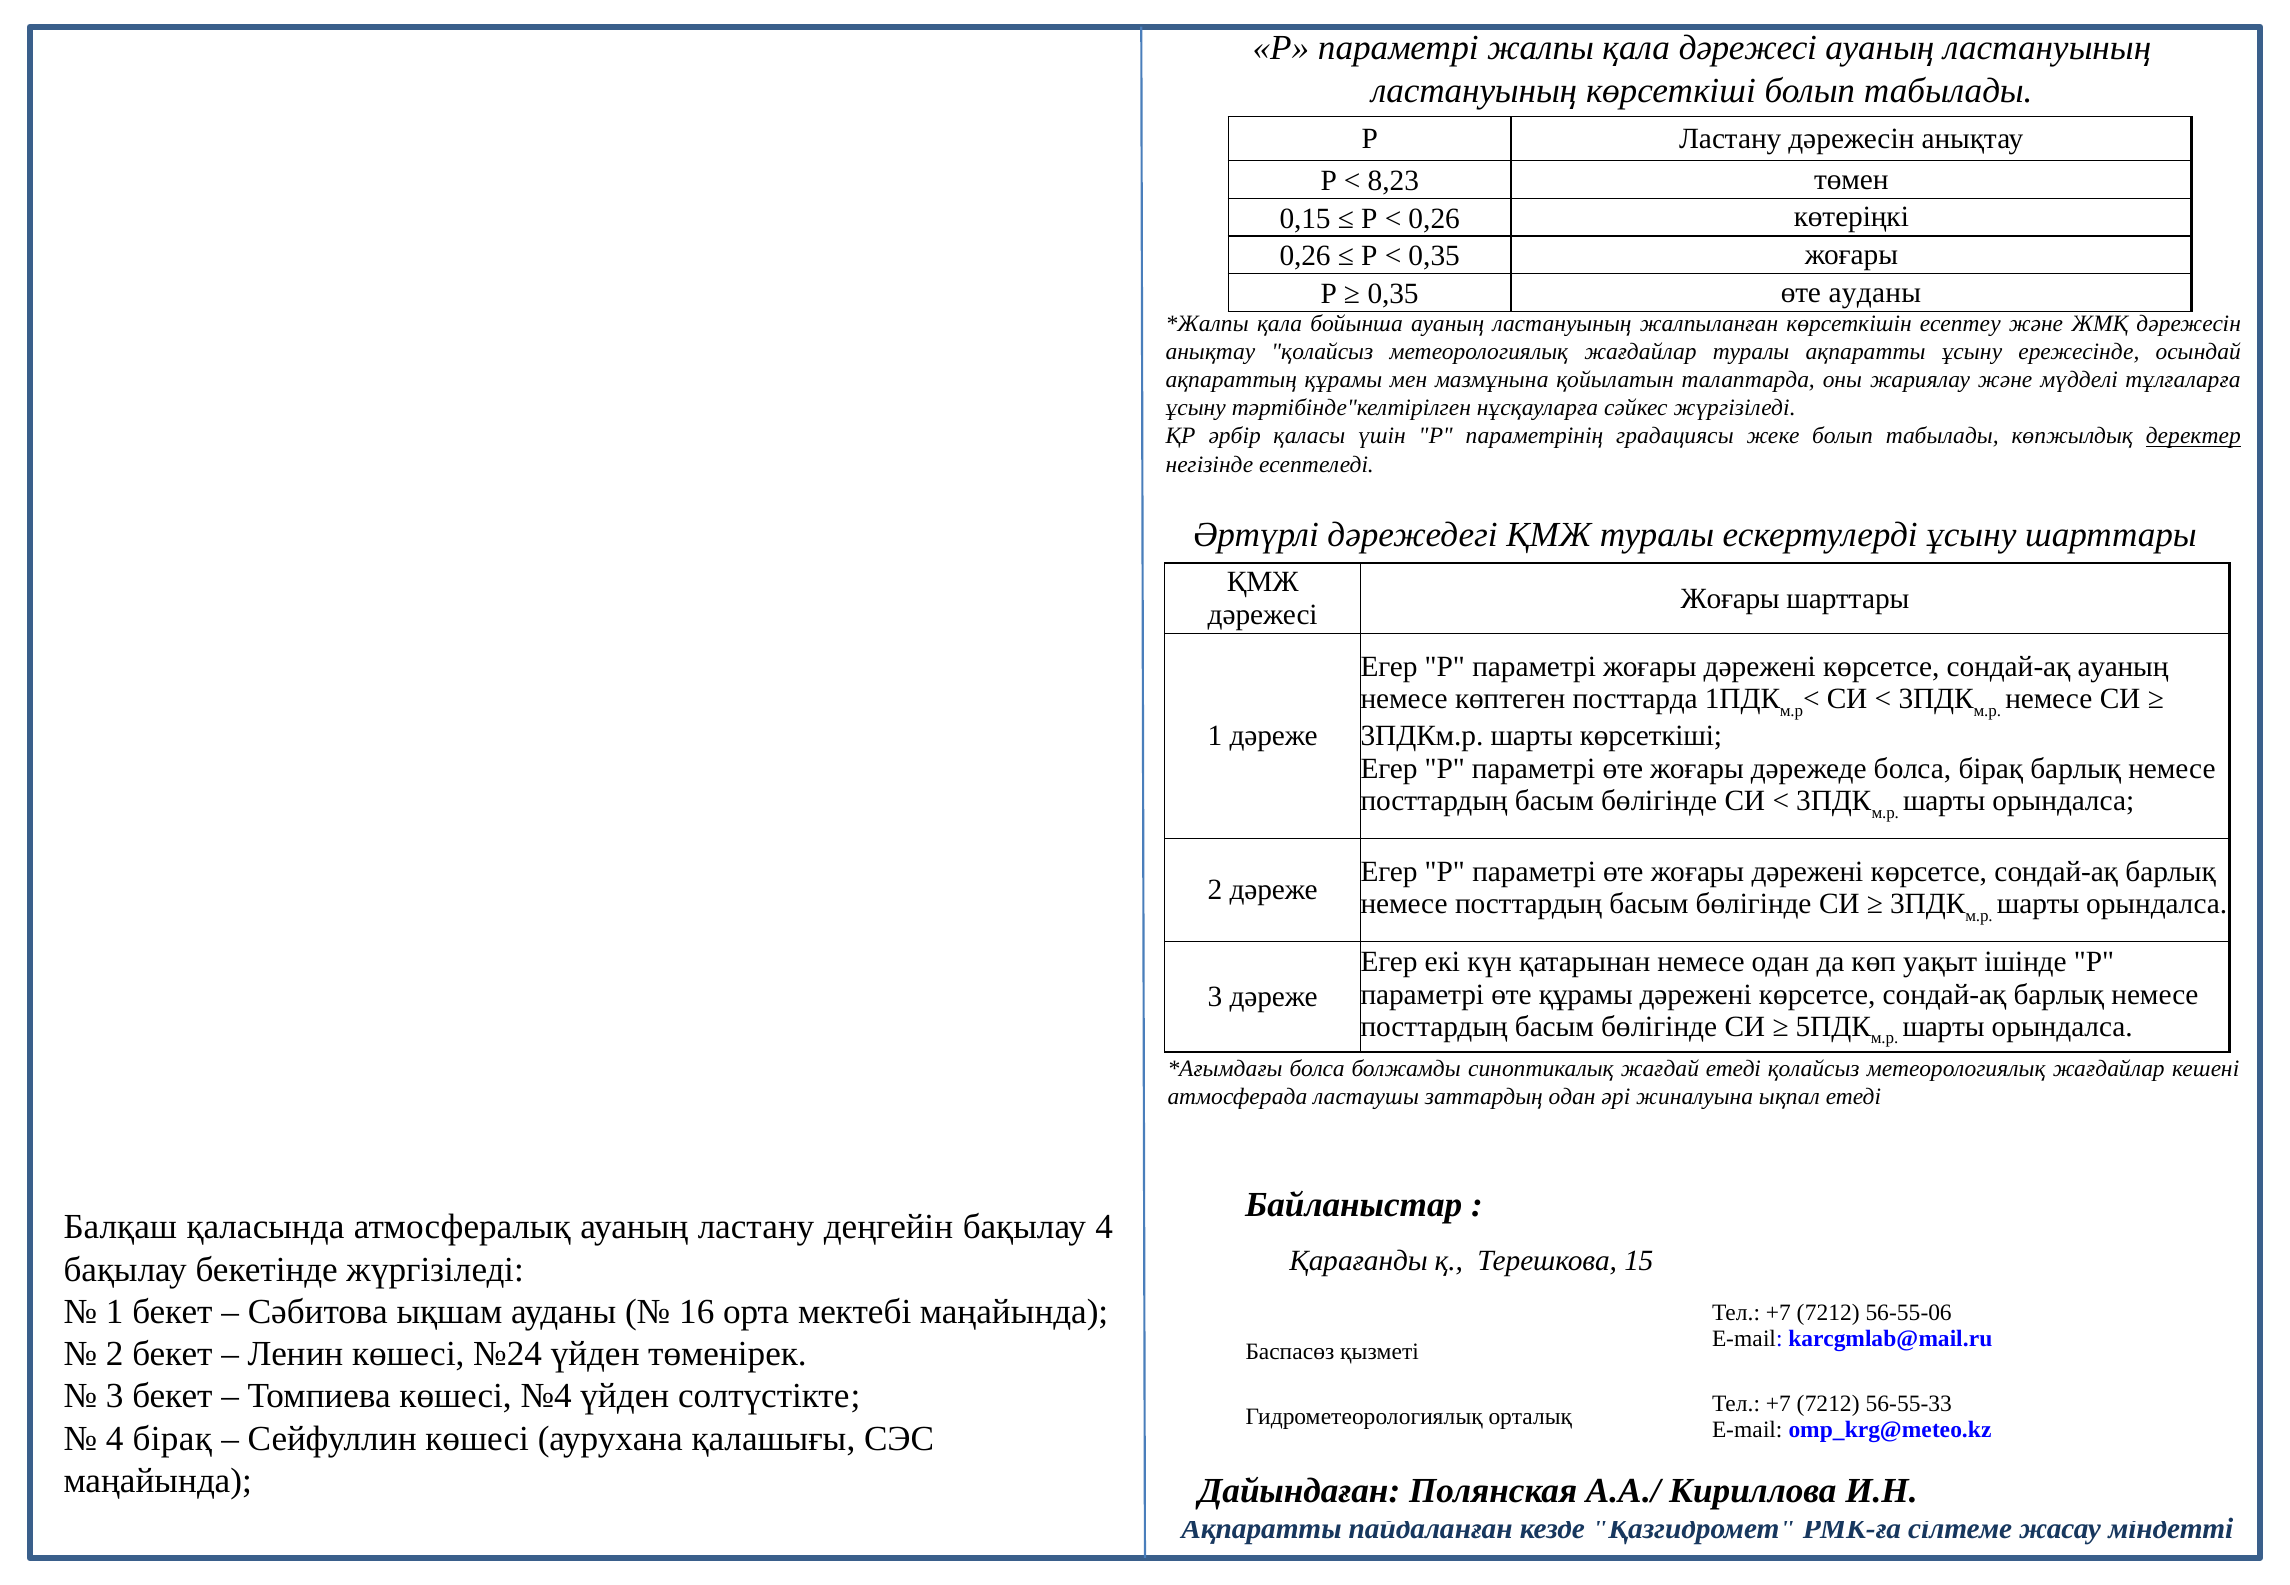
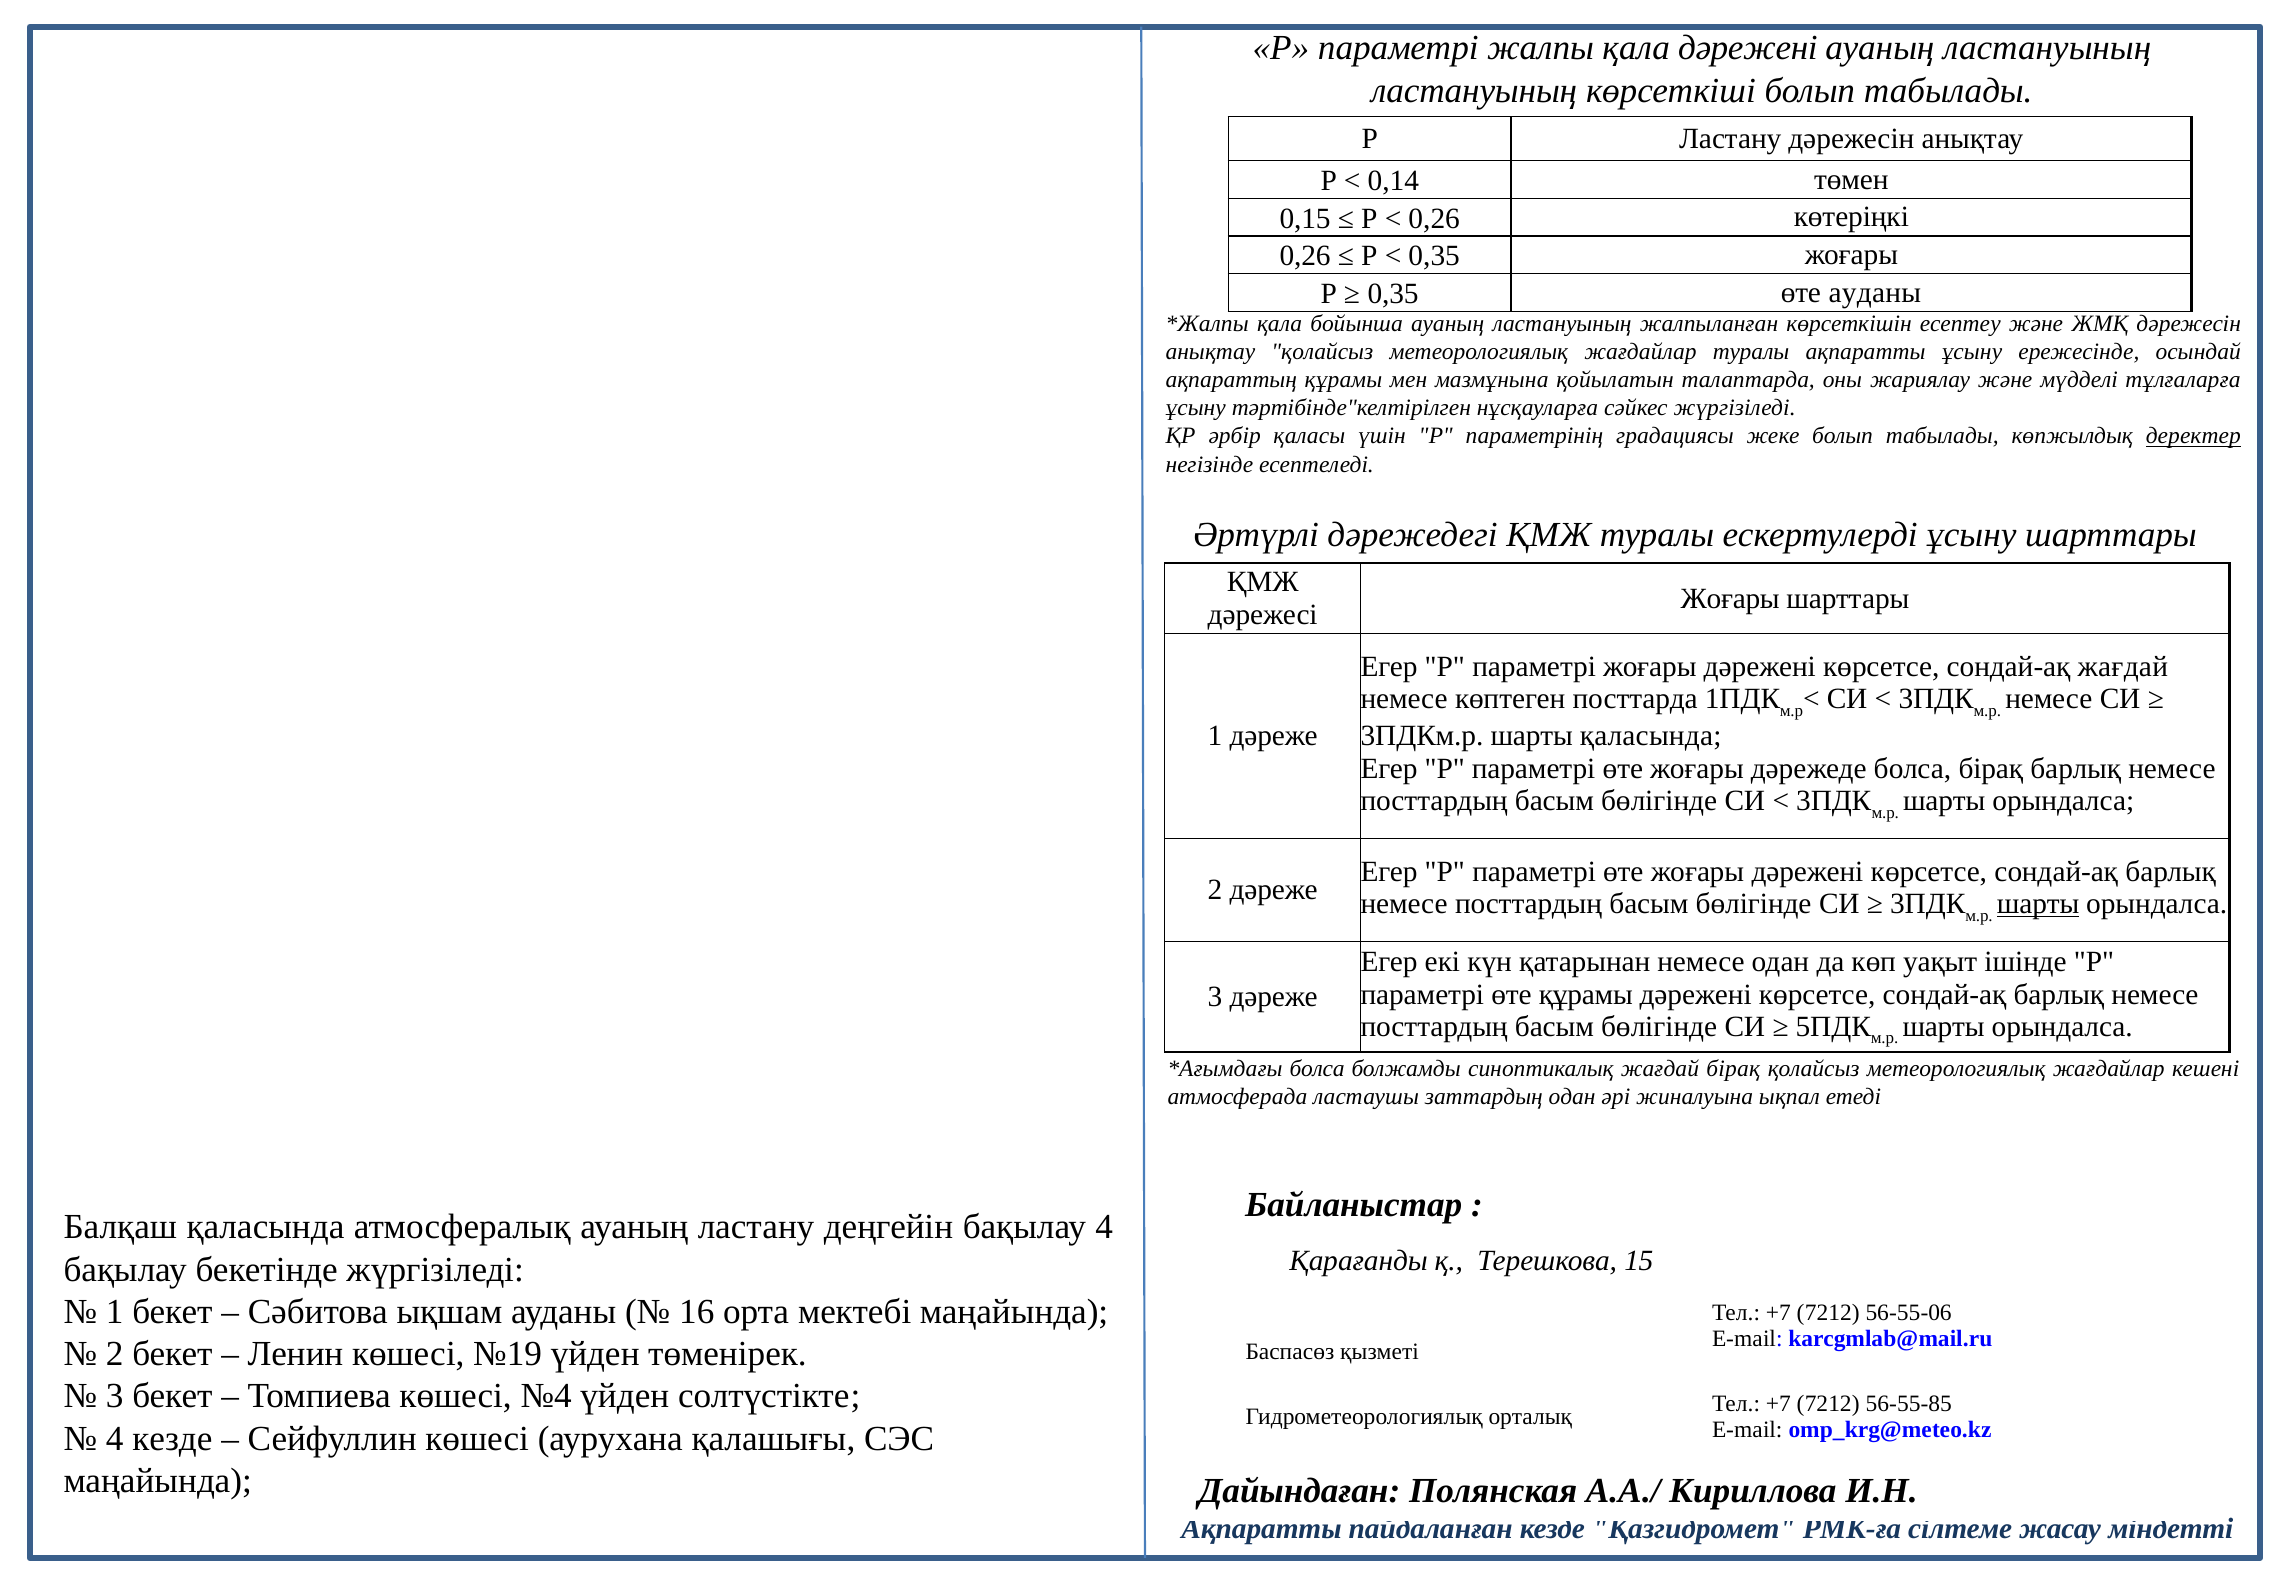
қала дәрежесі: дәрежесі -> дәрежені (1748, 48)
8,23: 8,23 -> 0,14 (1393, 181)
сондай-ақ ауаның: ауаның -> жағдай (2123, 667)
шарты көрсеткіші: көрсеткіші -> қаласында (1651, 736)
шарты underline: none -> present (2038, 904)
жағдай етеді: етеді -> бірақ (1733, 1069)
№24: №24 -> №19 (508, 1354)
56-55-33: 56-55-33 -> 56-55-85 (1909, 1404)
4 бірақ: бірақ -> кезде (172, 1439)
